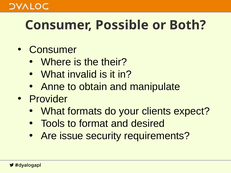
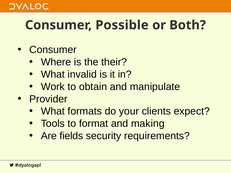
Anne: Anne -> Work (53, 87)
desired: desired -> making (148, 124)
issue: issue -> fields (71, 136)
